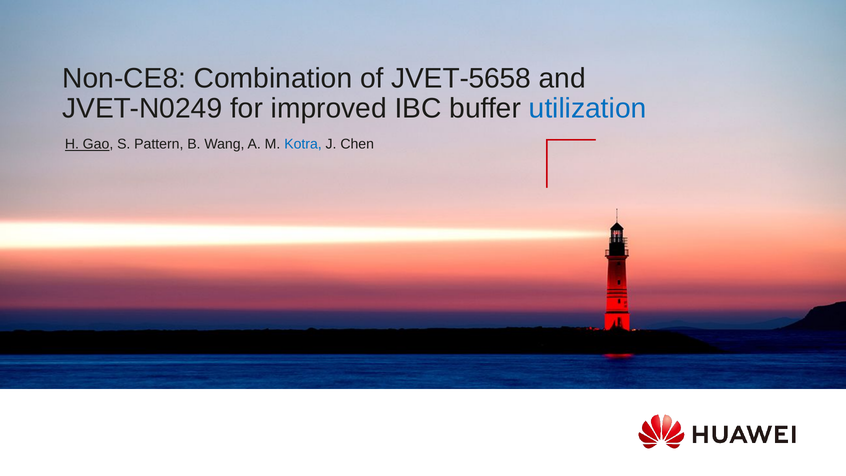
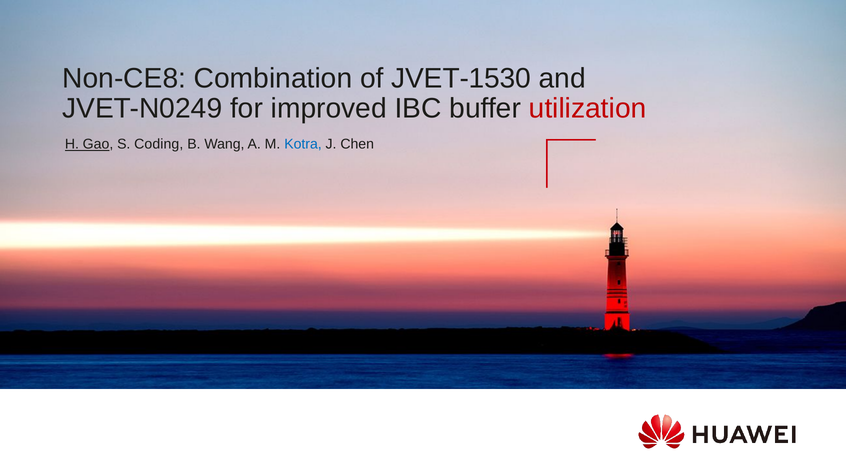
JVET-5658: JVET-5658 -> JVET-1530 (461, 78)
utilization colour: blue -> red (588, 109)
Pattern: Pattern -> Coding (159, 144)
